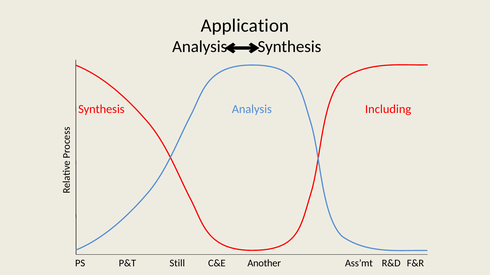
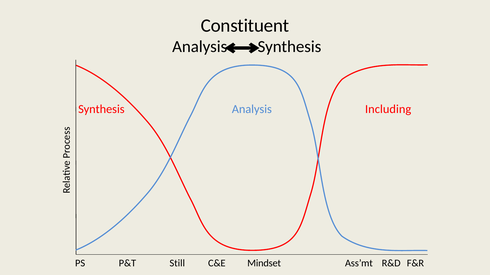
Application: Application -> Constituent (245, 26)
Another: Another -> Mindset (264, 264)
